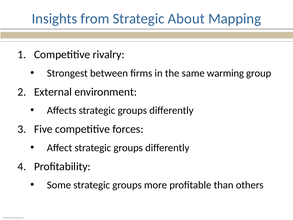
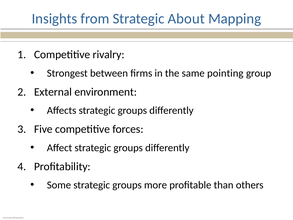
warming: warming -> pointing (225, 73)
